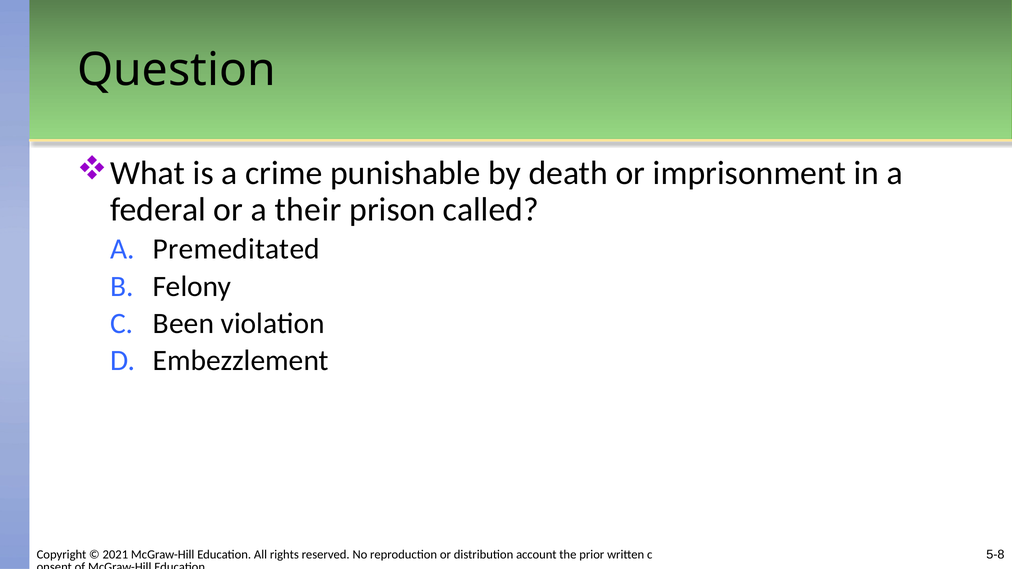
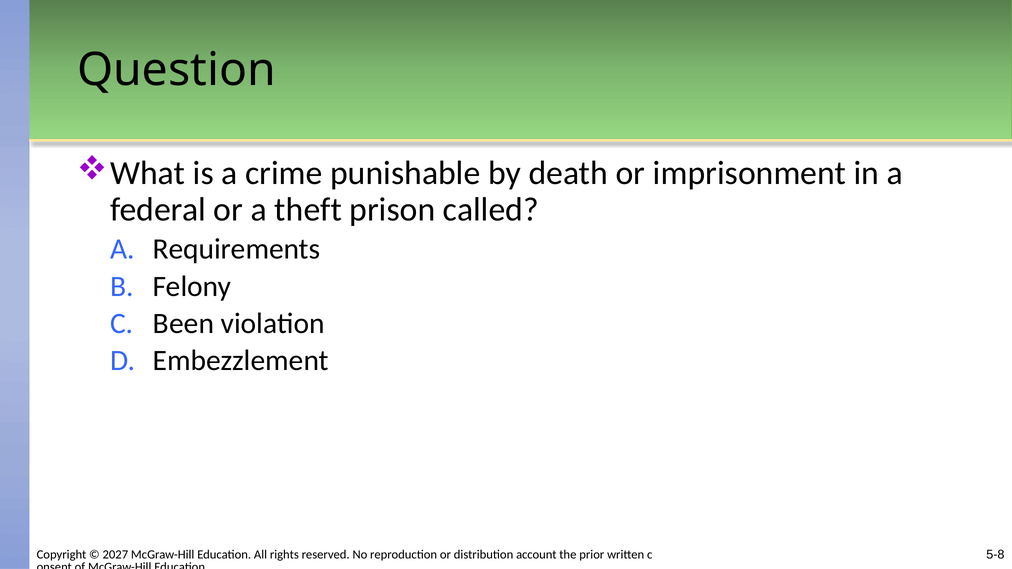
their: their -> theft (308, 210)
Premeditated: Premeditated -> Requirements (237, 249)
2021: 2021 -> 2027 (115, 555)
